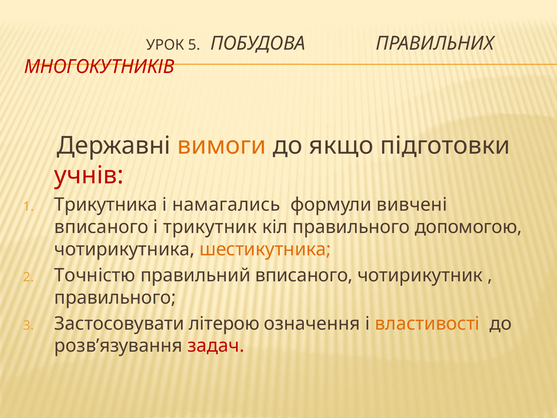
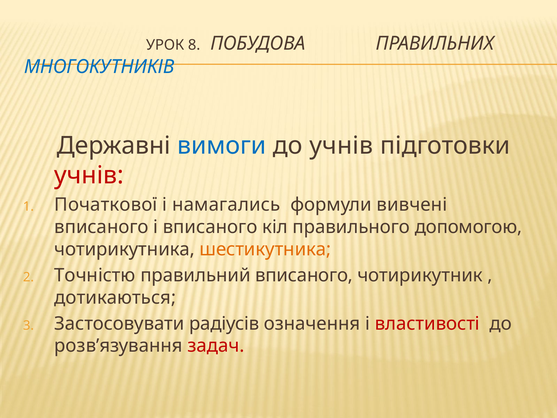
5: 5 -> 8 (194, 45)
МНОГОКУТНИКІВ colour: red -> blue (99, 67)
вимоги colour: orange -> blue (222, 146)
до якщо: якщо -> учнів (341, 146)
Трикутника: Трикутника -> Початкової (106, 205)
і трикутник: трикутник -> вписаного (210, 227)
правильного: правильного -> дотикаються (115, 297)
літерою: літерою -> радіусів (224, 323)
властивості colour: orange -> red (427, 323)
